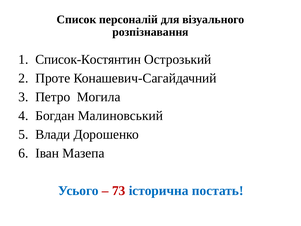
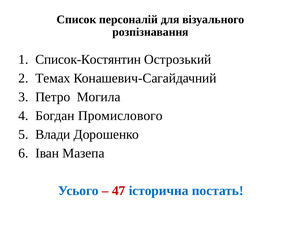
Проте: Проте -> Темах (53, 78)
Малиновський: Малиновський -> Промислового (120, 116)
73: 73 -> 47 (119, 190)
